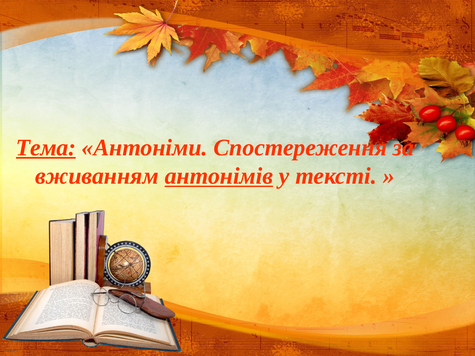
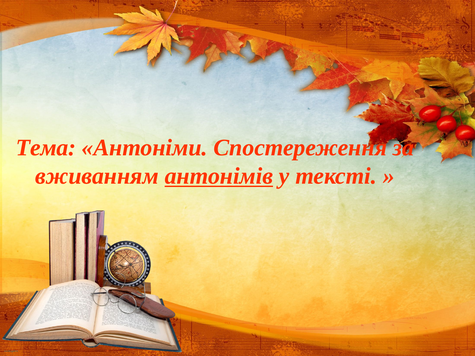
Тема underline: present -> none (46, 148)
